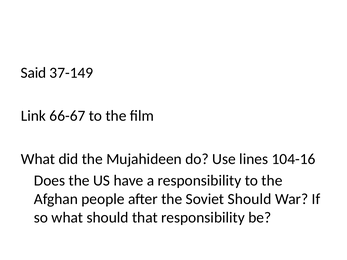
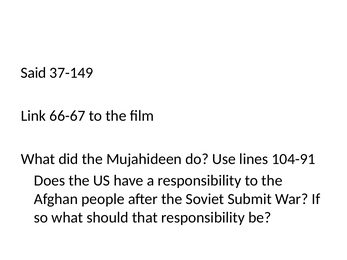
104-16: 104-16 -> 104-91 (294, 159)
Soviet Should: Should -> Submit (250, 199)
